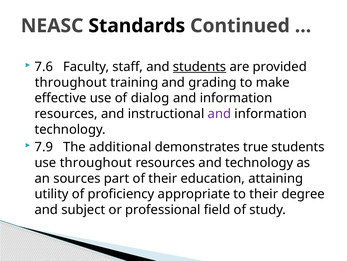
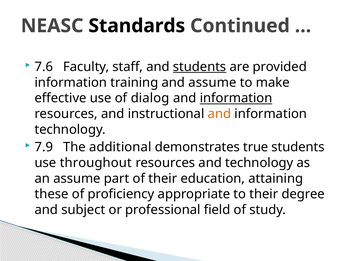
throughout: throughout -> information (71, 82)
and grading: grading -> assume (212, 82)
information underline: none -> present (236, 98)
and colour: purple -> orange (219, 114)
an sources: sources -> assume (77, 178)
utility: utility -> these (52, 194)
